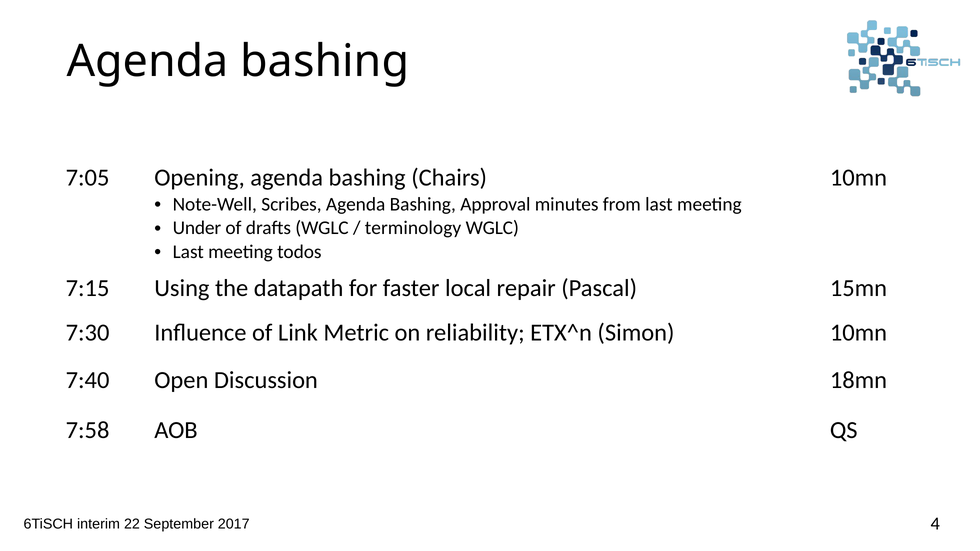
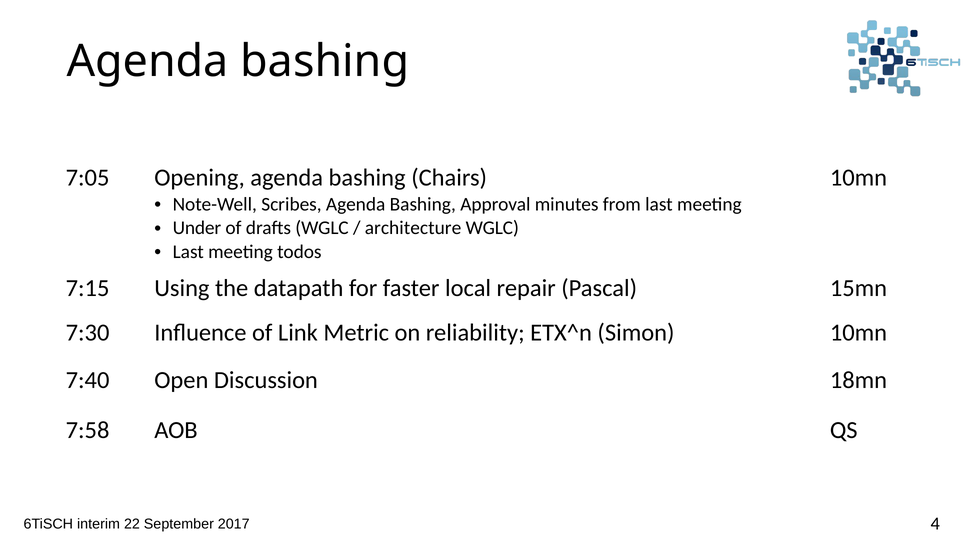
terminology: terminology -> architecture (413, 228)
